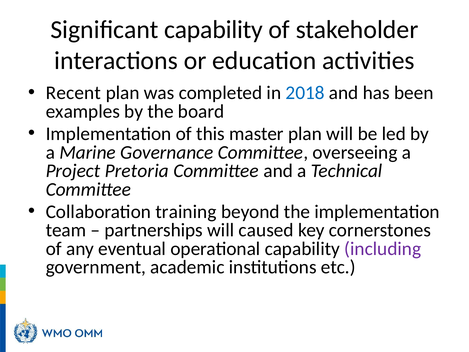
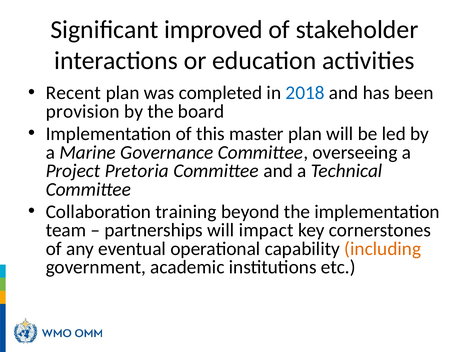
Significant capability: capability -> improved (213, 30)
examples: examples -> provision (83, 111)
caused: caused -> impact (266, 230)
including colour: purple -> orange (383, 249)
